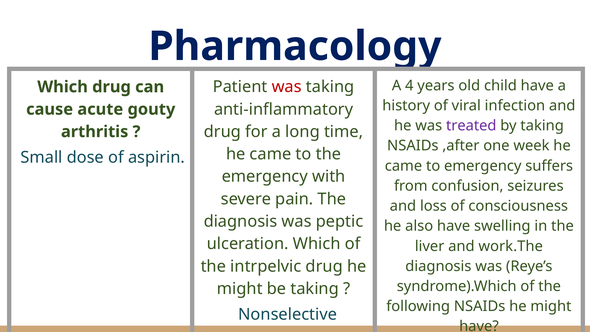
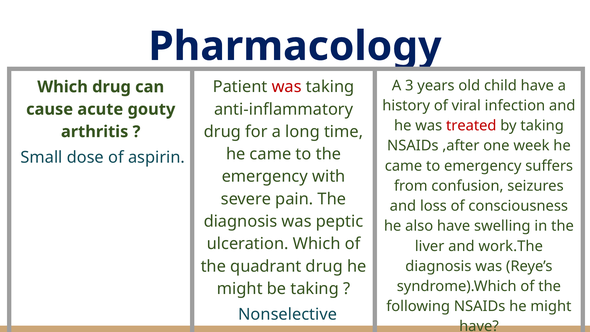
4: 4 -> 3 (409, 86)
treated colour: purple -> red (471, 126)
intrpelvic: intrpelvic -> quadrant (266, 266)
